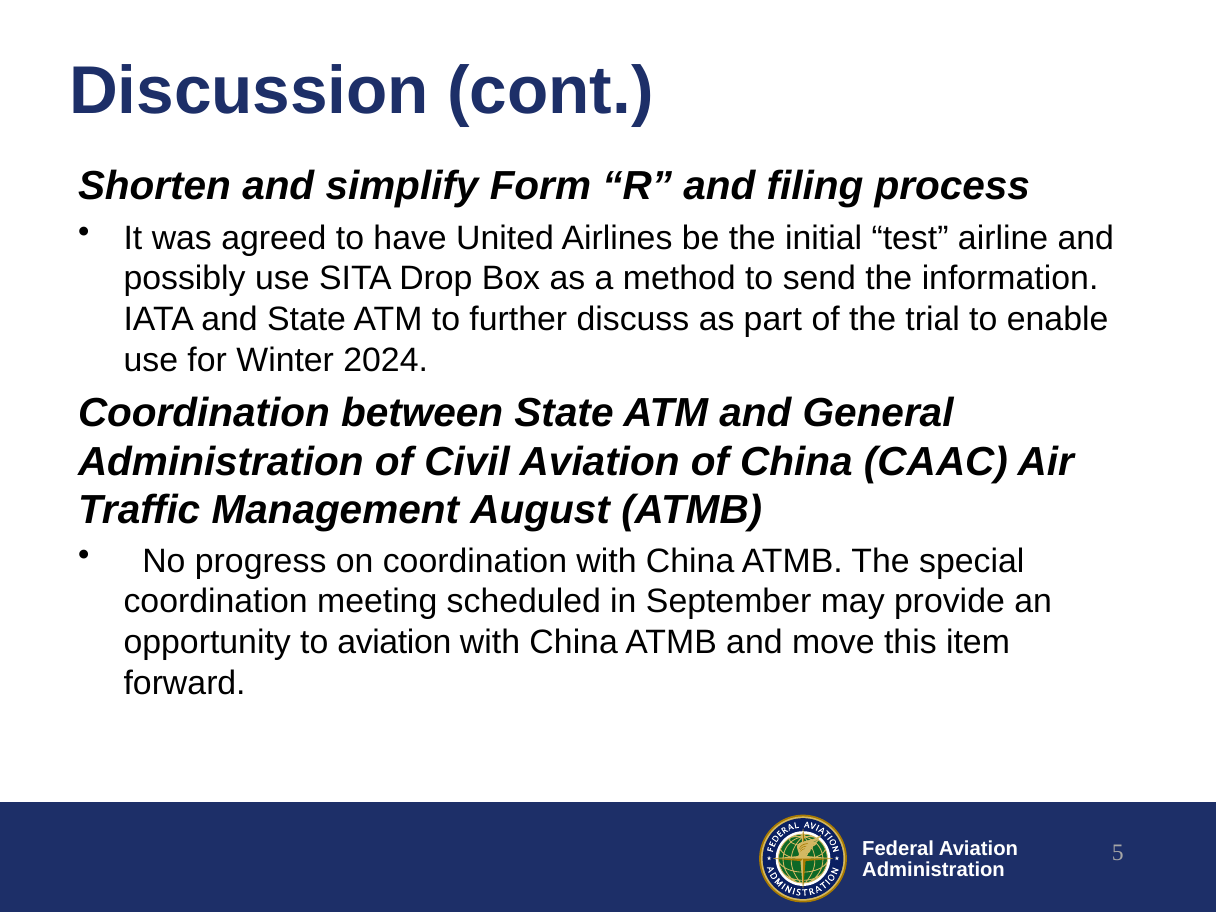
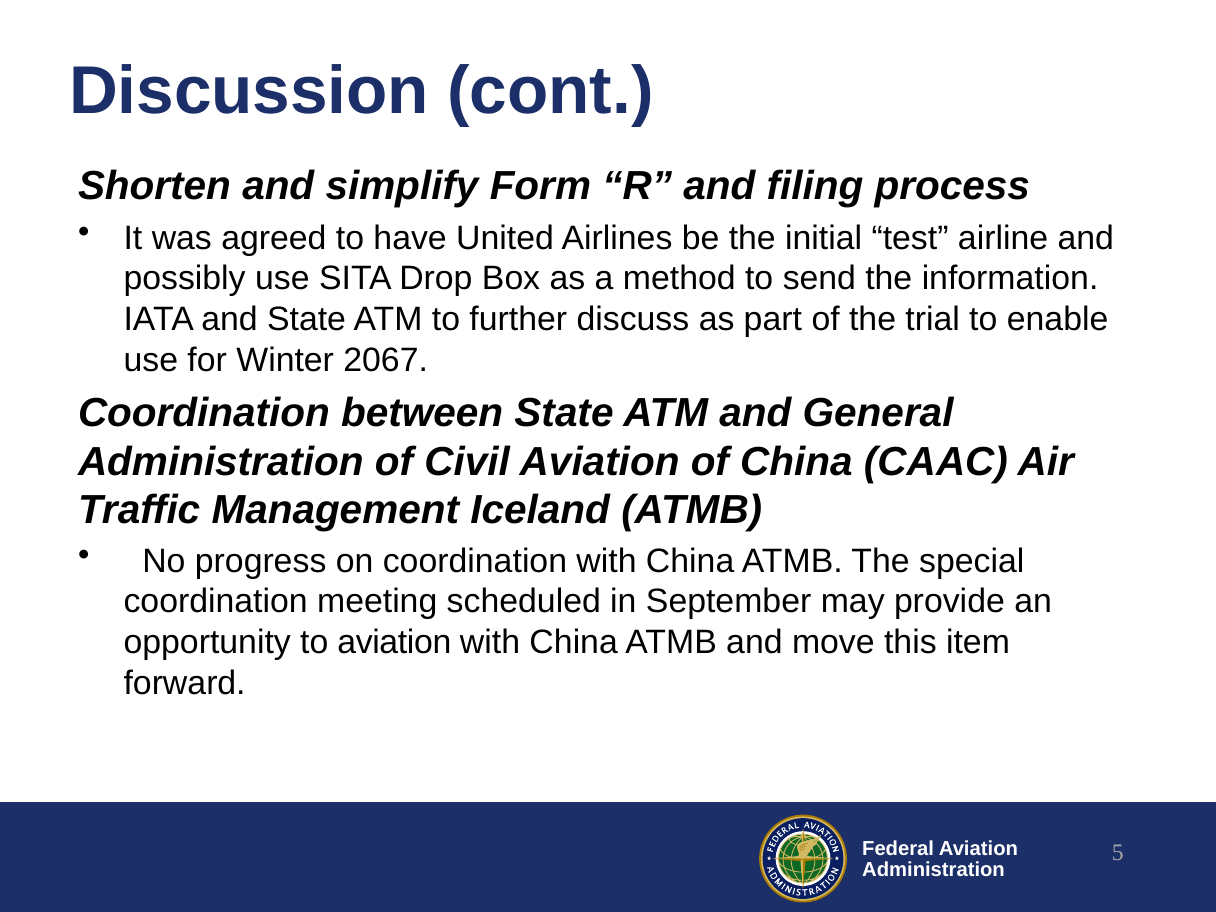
2024: 2024 -> 2067 (386, 360)
August: August -> Iceland (540, 510)
